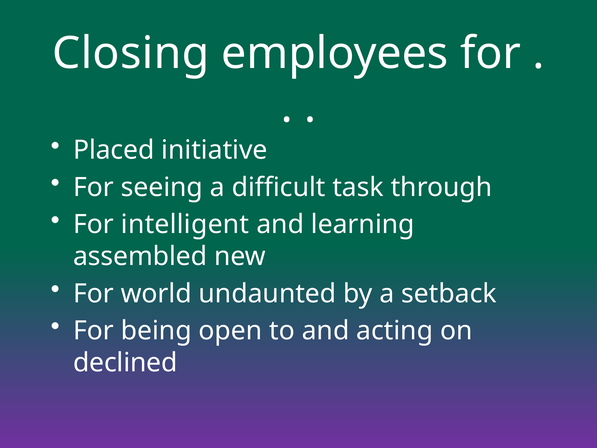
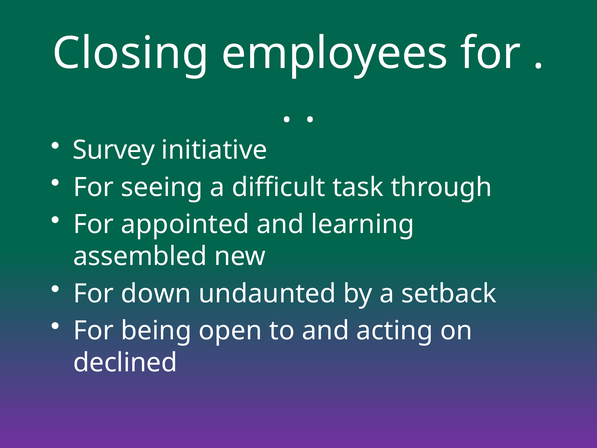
Placed: Placed -> Survey (114, 150)
intelligent: intelligent -> appointed (185, 224)
world: world -> down (156, 293)
